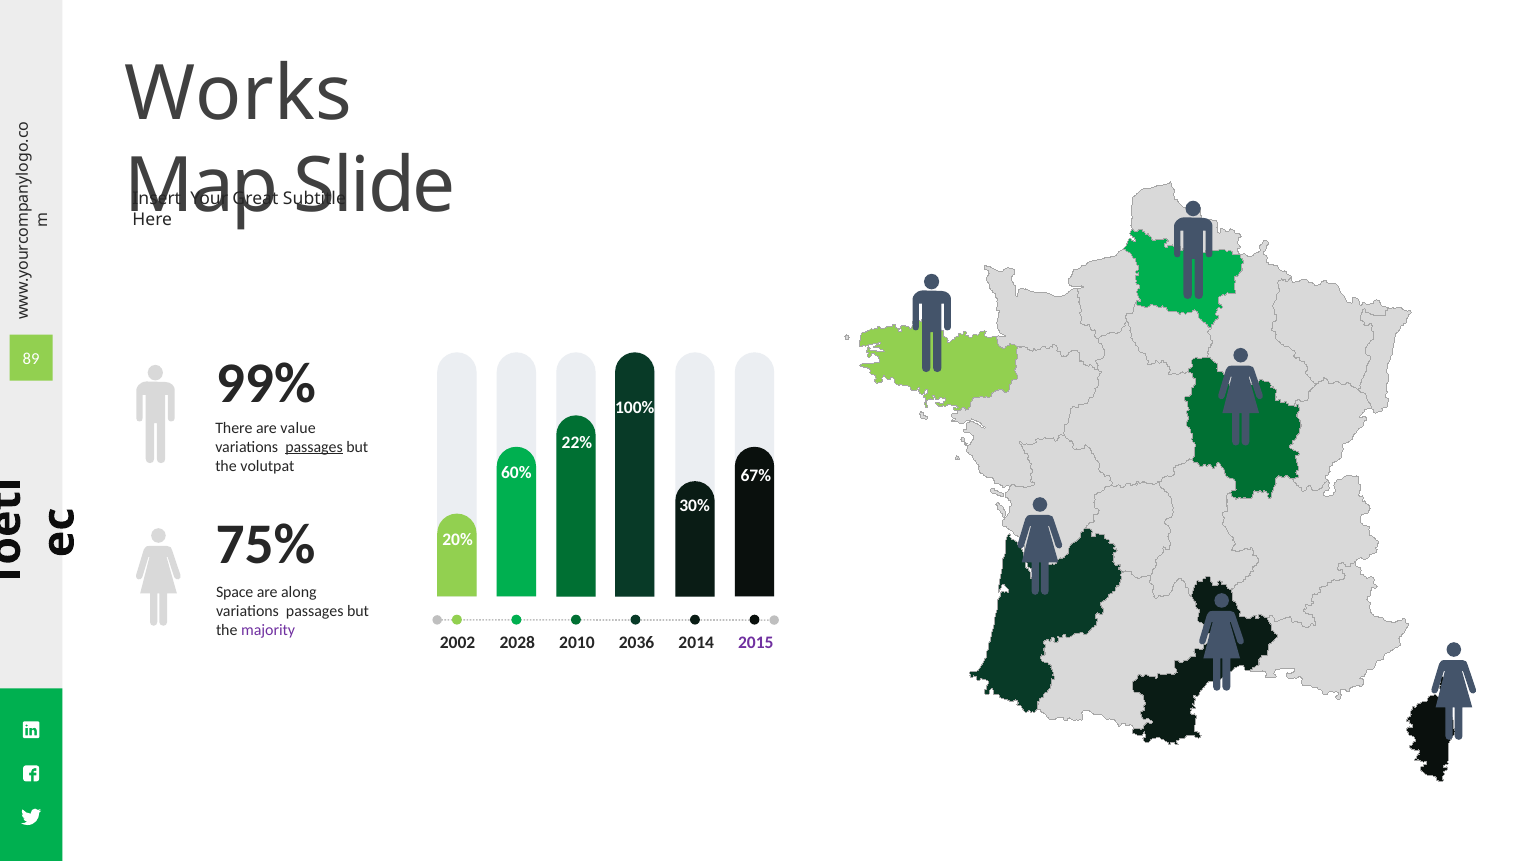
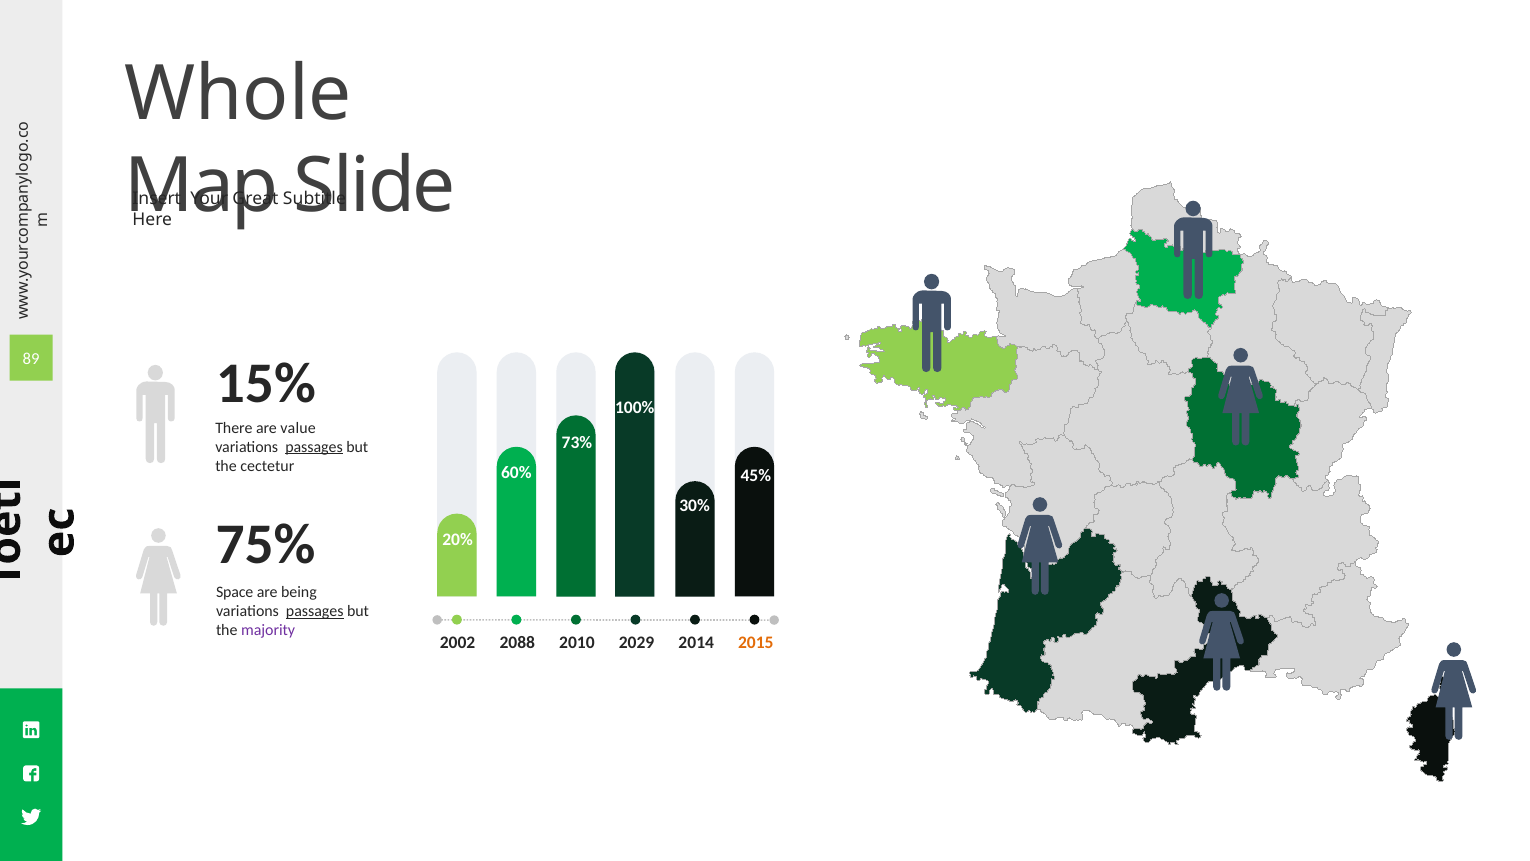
Works: Works -> Whole (238, 94)
99%: 99% -> 15% (266, 383)
22%: 22% -> 73% (577, 443)
volutpat: volutpat -> cectetur (267, 466)
67%: 67% -> 45% (756, 475)
along: along -> being (299, 592)
passages underline: none -> present (315, 611)
2028: 2028 -> 2088 (517, 643)
2036: 2036 -> 2029 (637, 643)
2015 colour: purple -> orange (756, 643)
